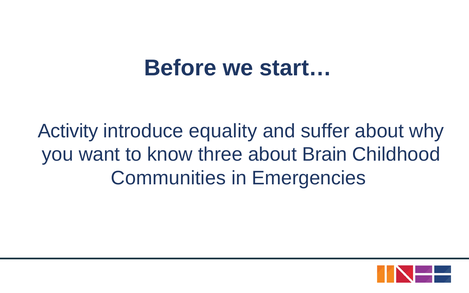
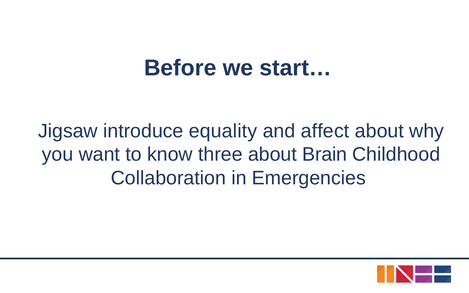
Activity: Activity -> Jigsaw (68, 131)
suffer: suffer -> affect (325, 131)
Communities: Communities -> Collaboration (168, 178)
